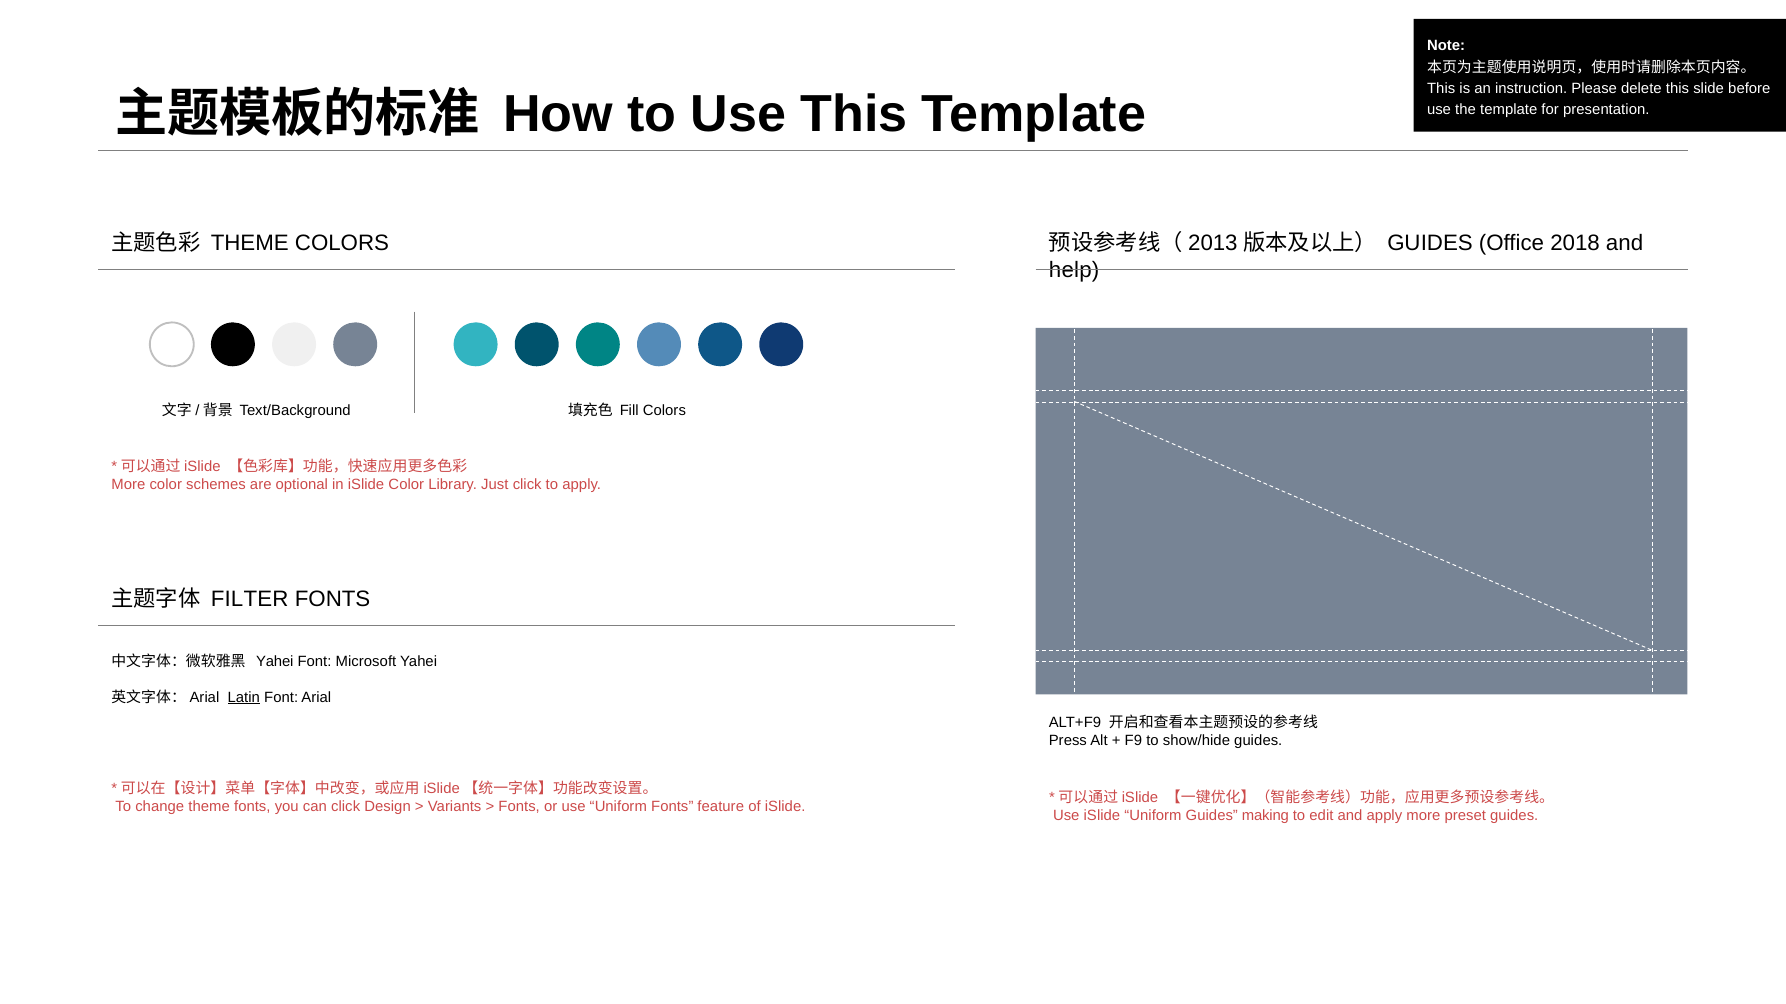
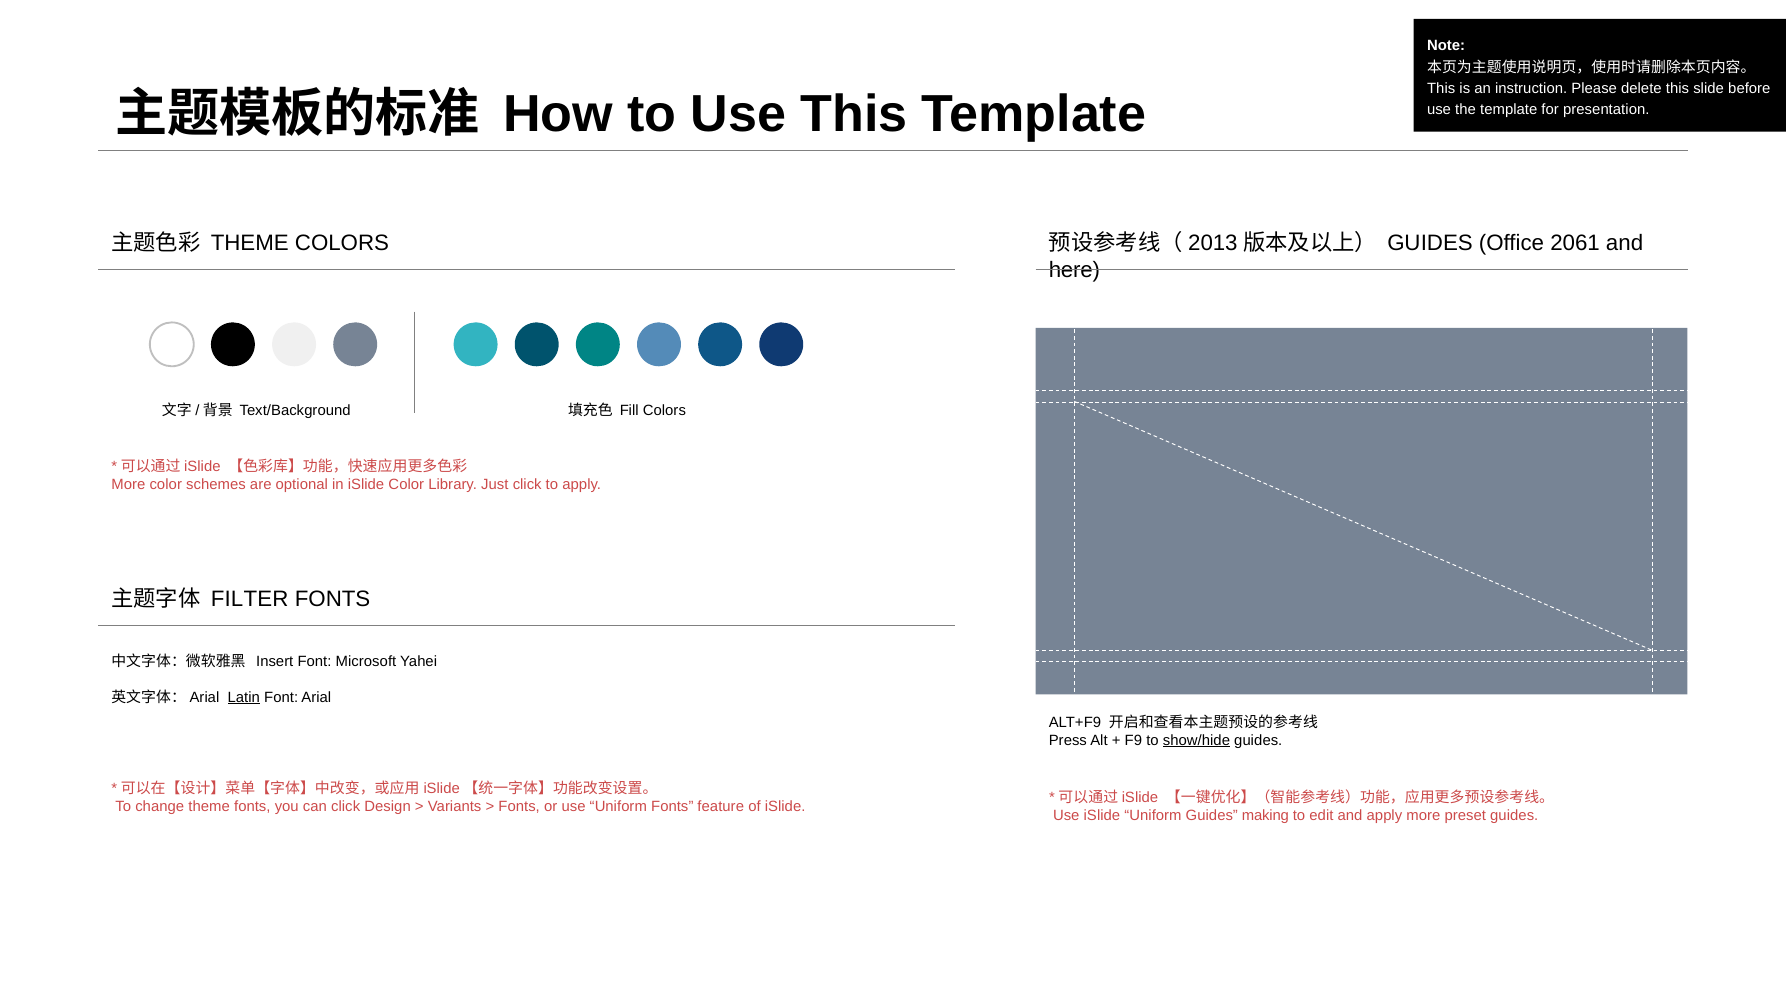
2018: 2018 -> 2061 (1575, 243)
help: help -> here (1074, 270)
Yahei: Yahei -> Insert (275, 662)
show/hide underline: none -> present (1196, 741)
